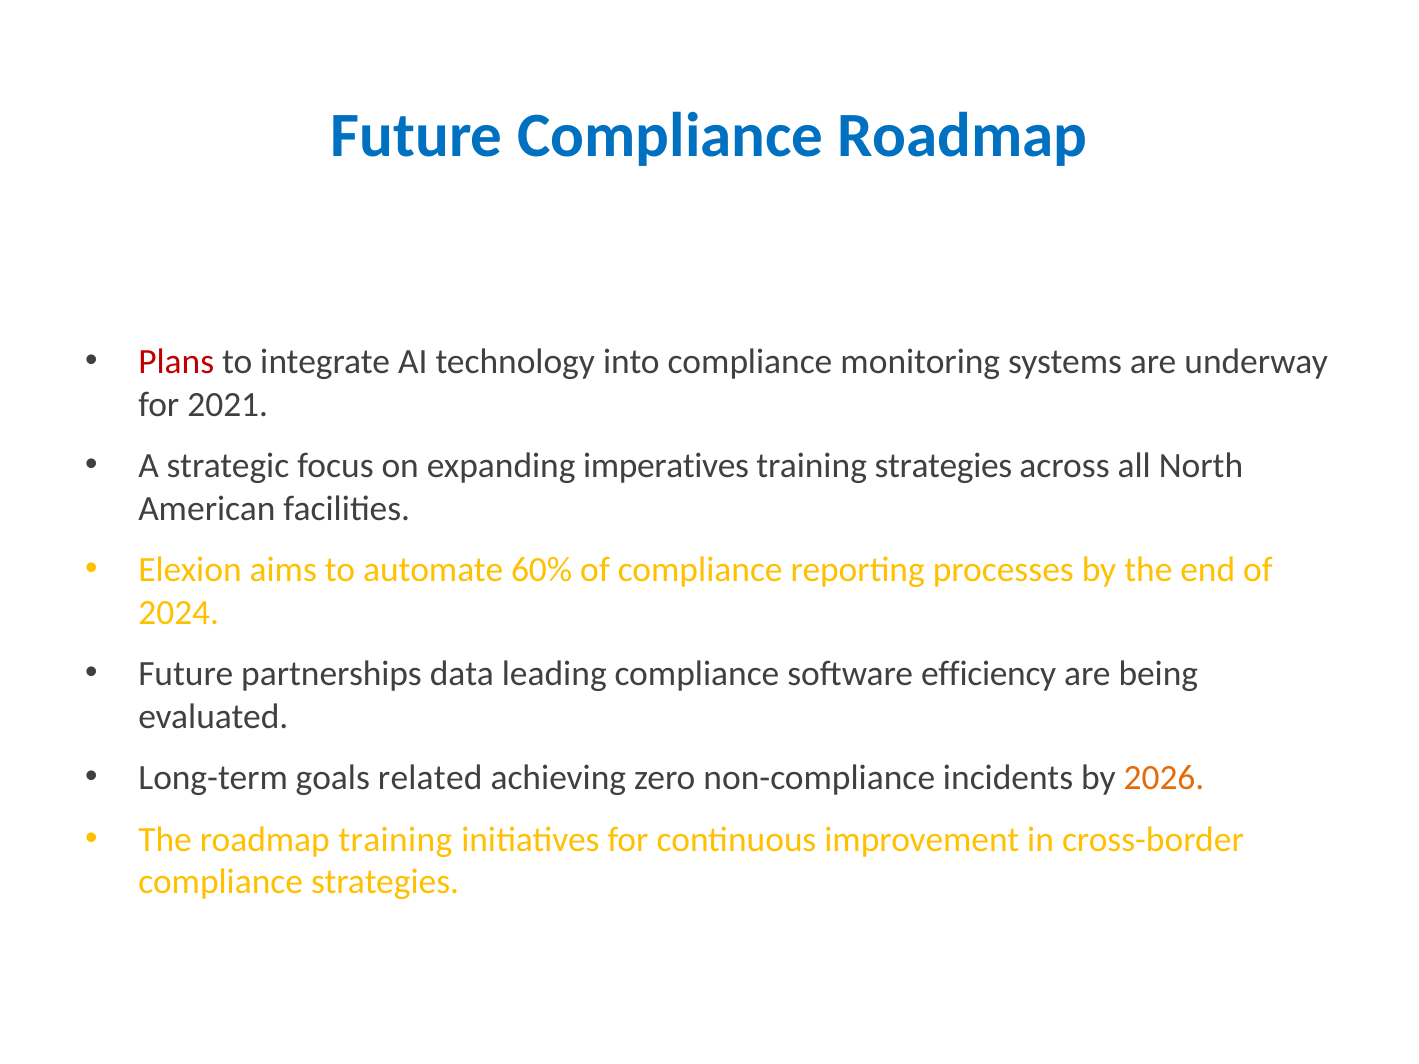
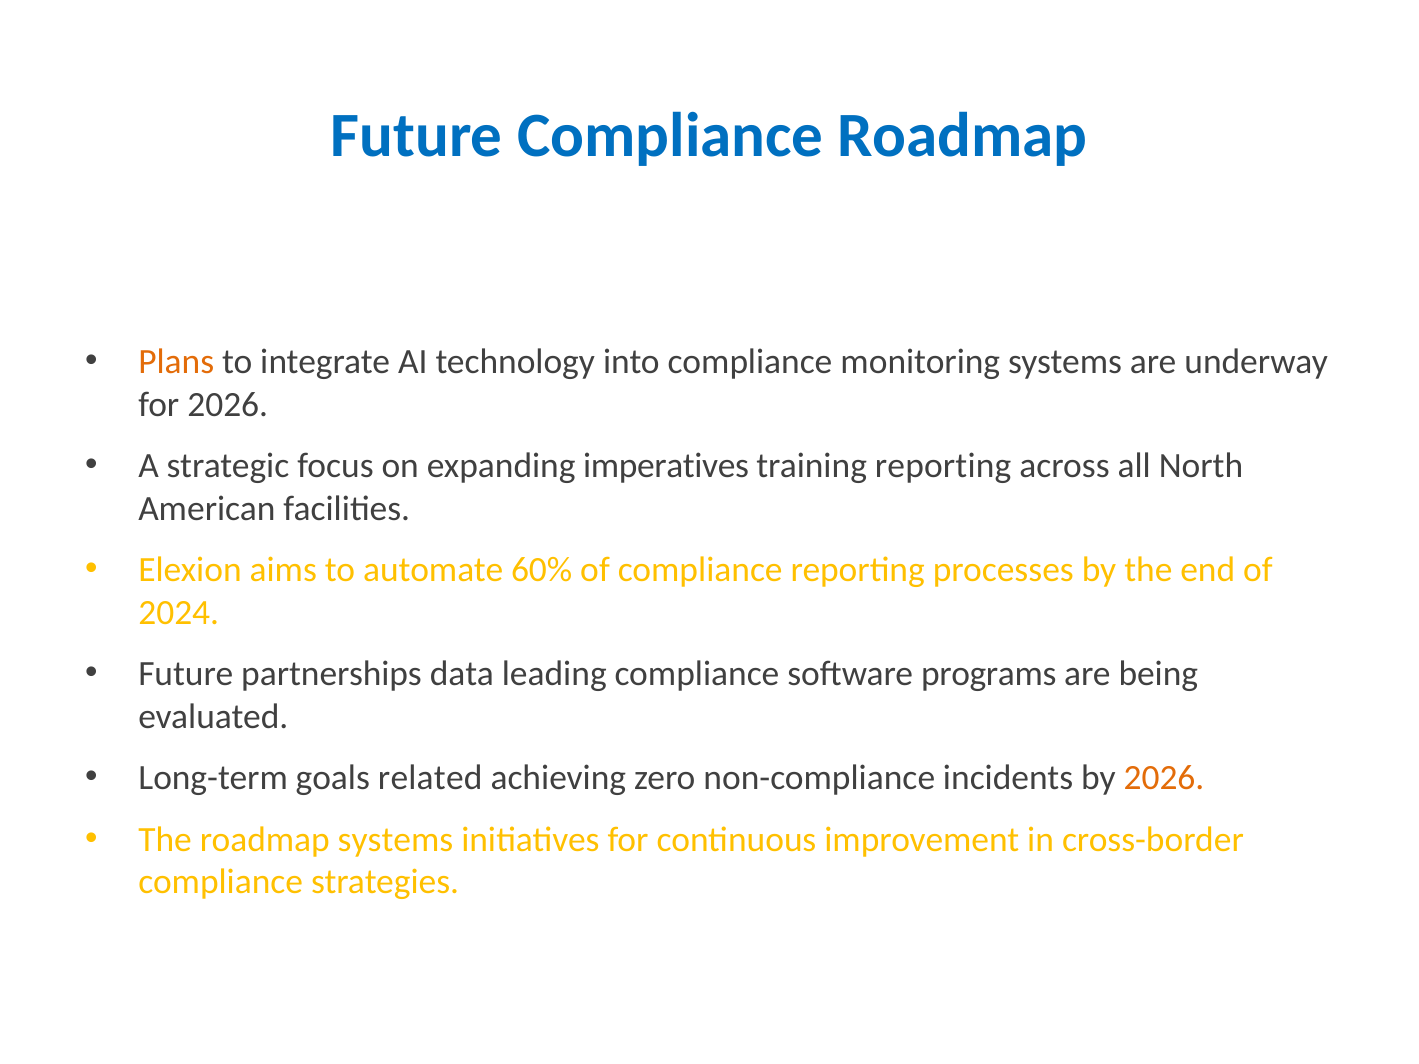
Plans colour: red -> orange (176, 362)
for 2021: 2021 -> 2026 (228, 405)
training strategies: strategies -> reporting (943, 466)
efficiency: efficiency -> programs (989, 674)
roadmap training: training -> systems (395, 840)
